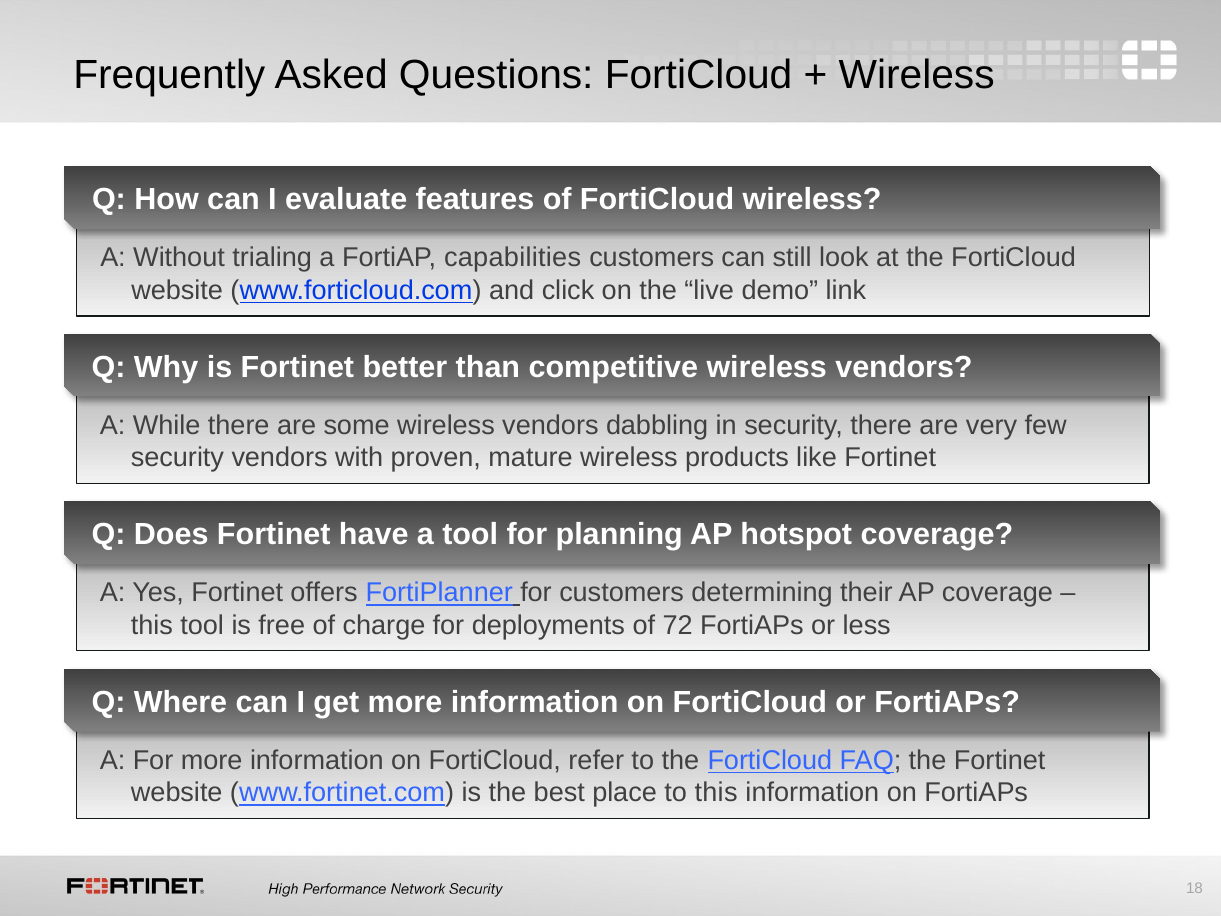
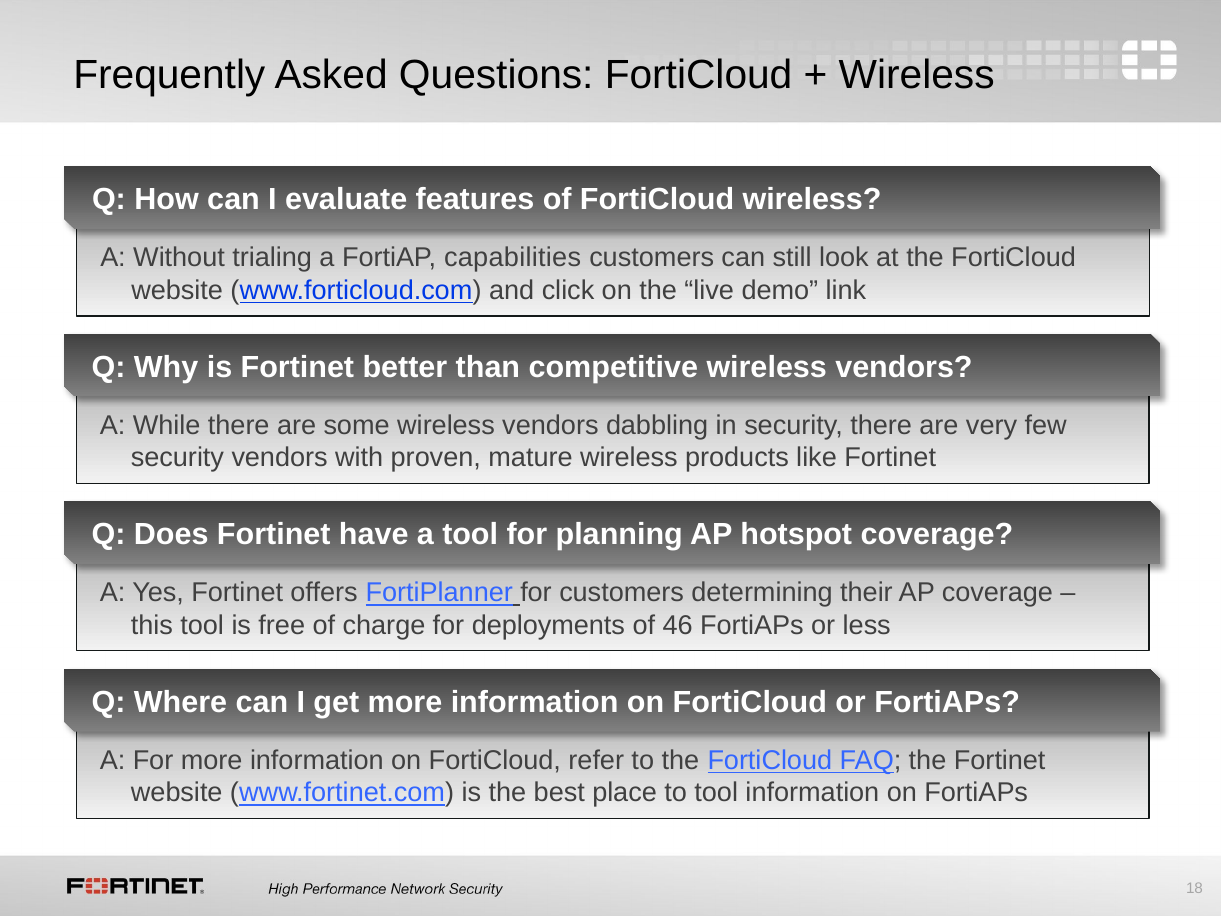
72: 72 -> 46 (678, 625)
to this: this -> tool (716, 793)
